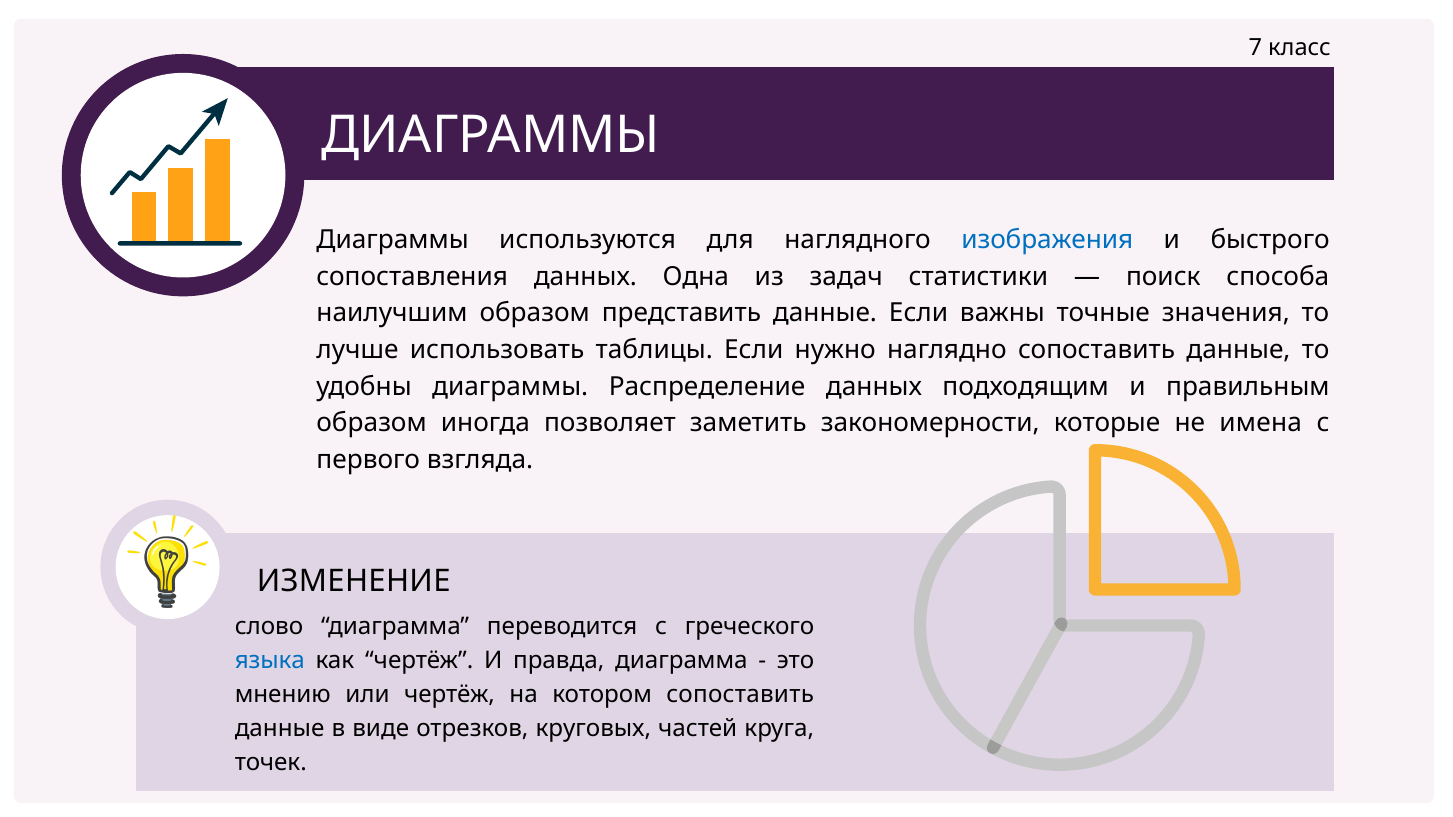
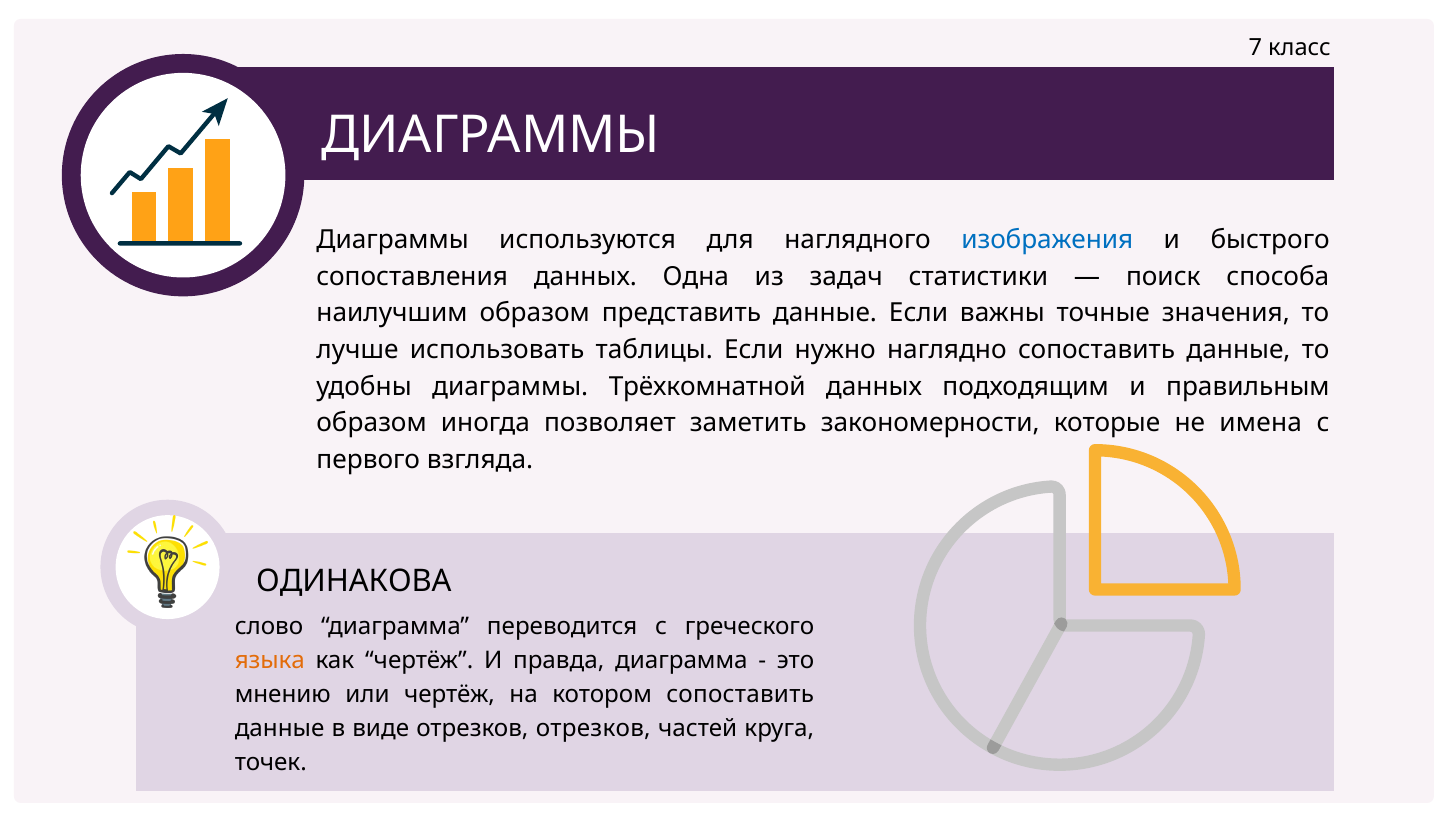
Распределение: Распределение -> Трёхкомнатной (707, 387)
ИЗМЕНЕНИЕ: ИЗМЕНЕНИЕ -> ОДИНАКОВА (354, 581)
языка colour: blue -> orange (270, 661)
отрезков круговых: круговых -> отрезков (593, 728)
